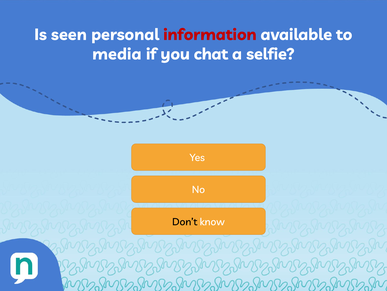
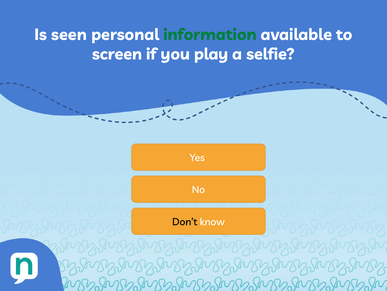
information colour: red -> green (210, 35)
media: media -> screen (117, 54)
chat: chat -> play (211, 54)
